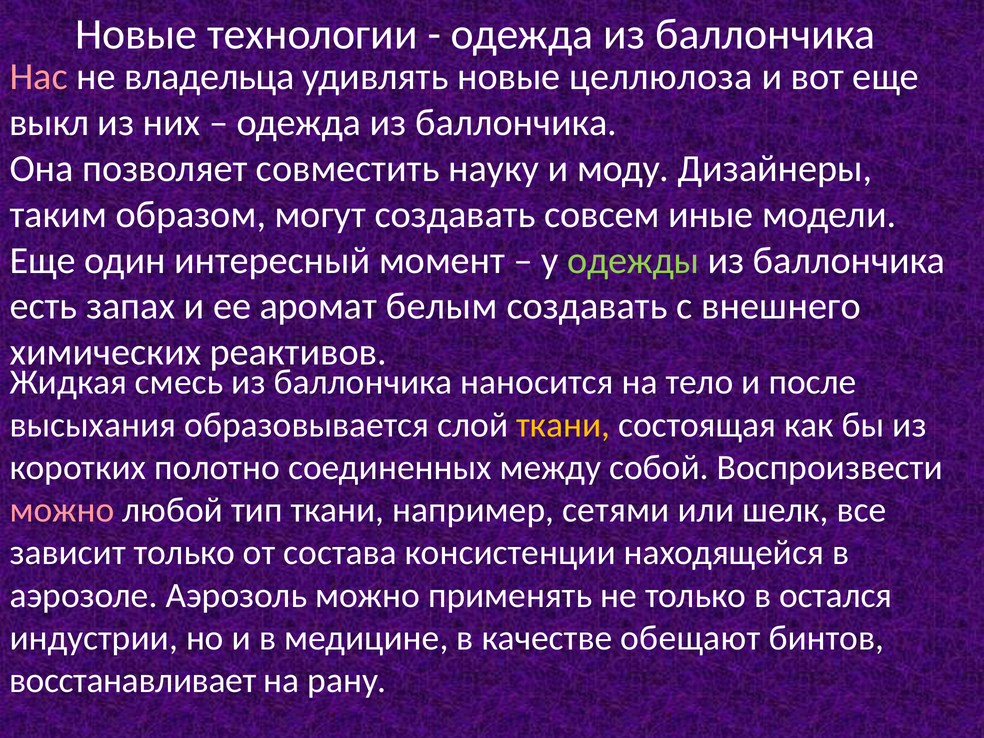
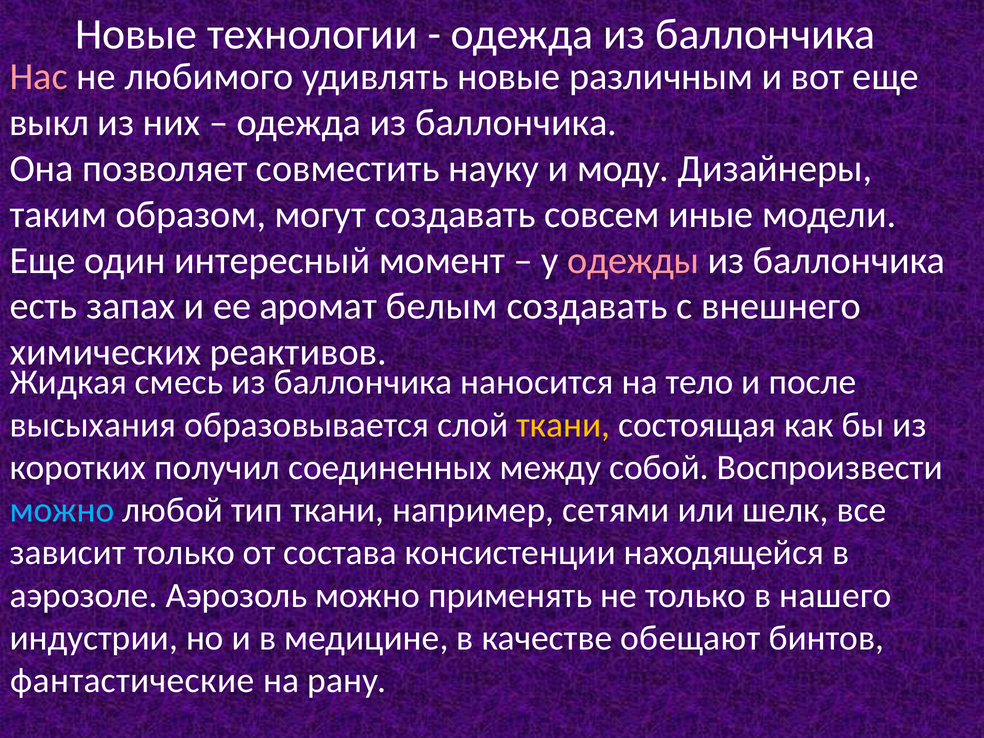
владельца: владельца -> любимого (209, 77)
целлюлоза: целлюлоза -> различным (661, 77)
одежды colour: light green -> pink (633, 260)
полотно: полотно -> получил (217, 467)
можно colour: pink -> light blue (62, 510)
остался: остался -> нашего (835, 595)
восстанавливает: восстанавливает -> фантастические (132, 681)
